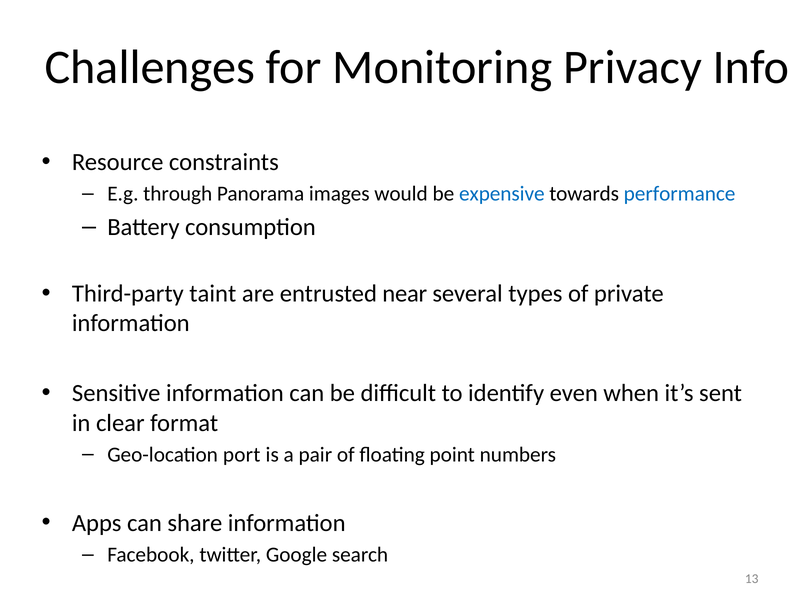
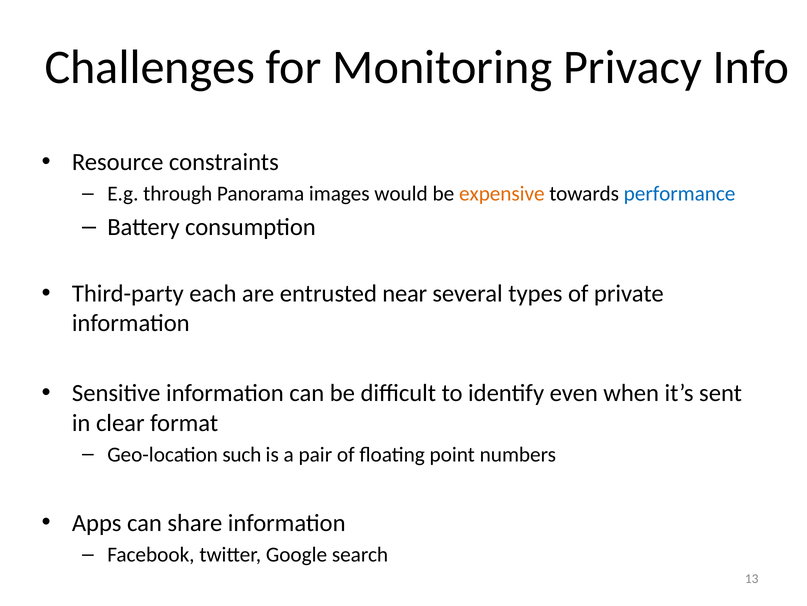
expensive colour: blue -> orange (502, 194)
taint: taint -> each (213, 293)
port: port -> such (242, 454)
